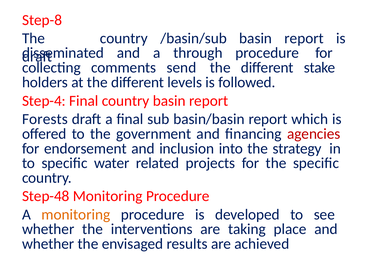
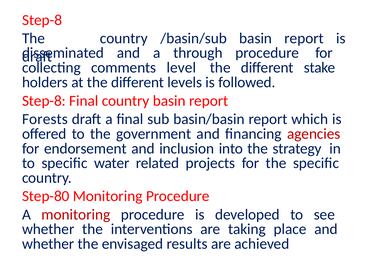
send: send -> level (181, 68)
Step-4: Step-4 -> Step-8 (44, 101)
Step-48: Step-48 -> Step-80 (46, 196)
monitoring colour: orange -> red (76, 215)
